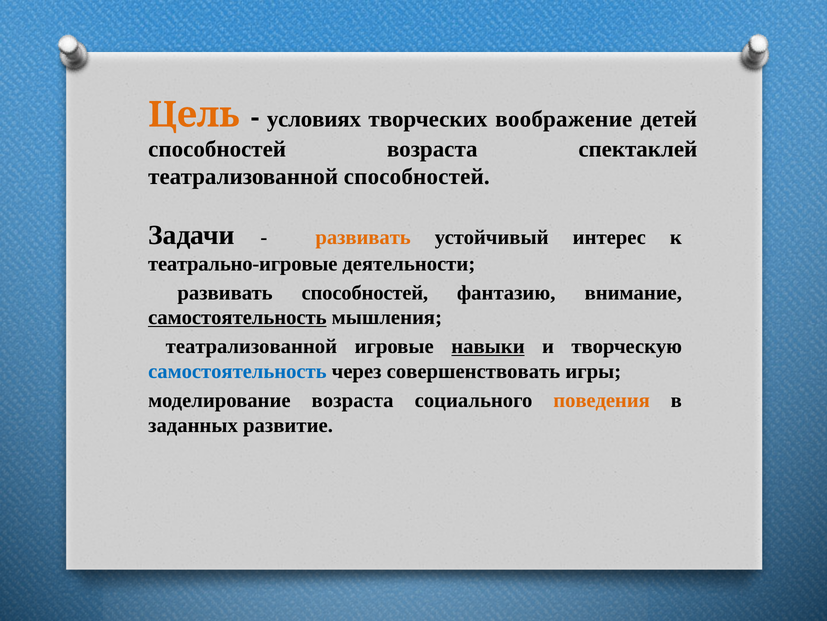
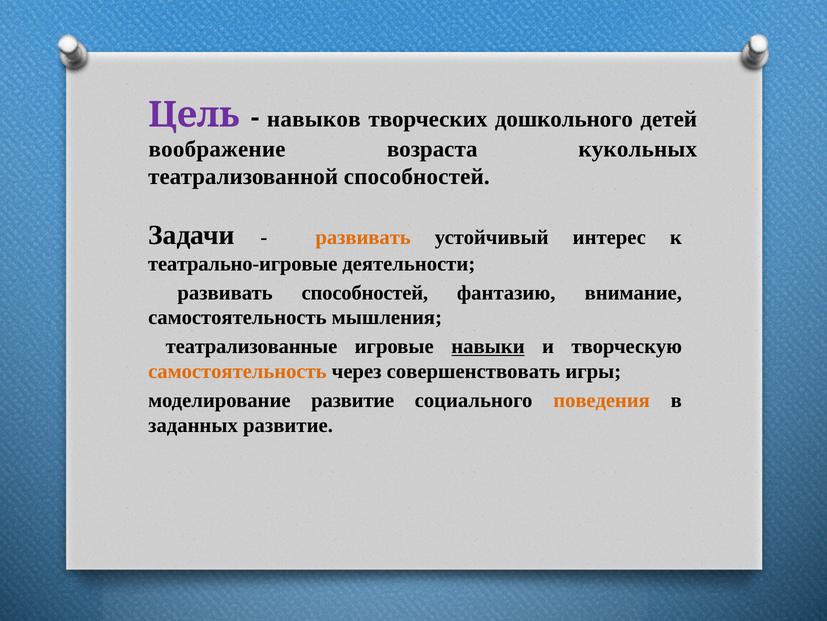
Цель colour: orange -> purple (194, 115)
условиях: условиях -> навыков (314, 119)
воображение: воображение -> дошкольного (564, 119)
способностей: способностей -> воображение (217, 149)
спектаклей: спектаклей -> кукольных (638, 149)
самостоятельность underline: present -> none (237, 317)
театрализованной: театрализованной -> театрализованные (252, 346)
самостоятельность colour: blue -> orange (237, 371)
моделирование возраста: возраста -> развитие (353, 400)
